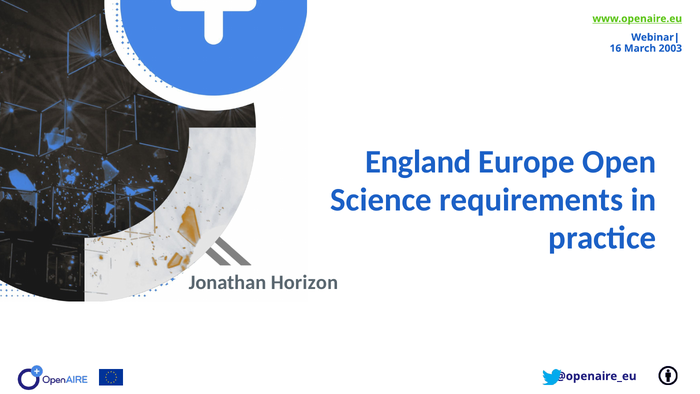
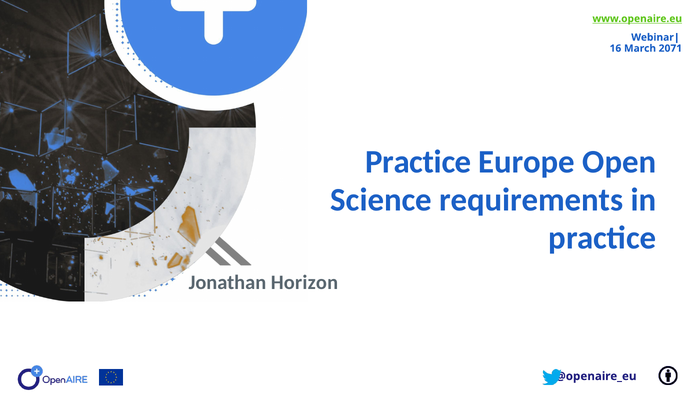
2003: 2003 -> 2071 (670, 48)
England: England -> Practice (418, 162)
